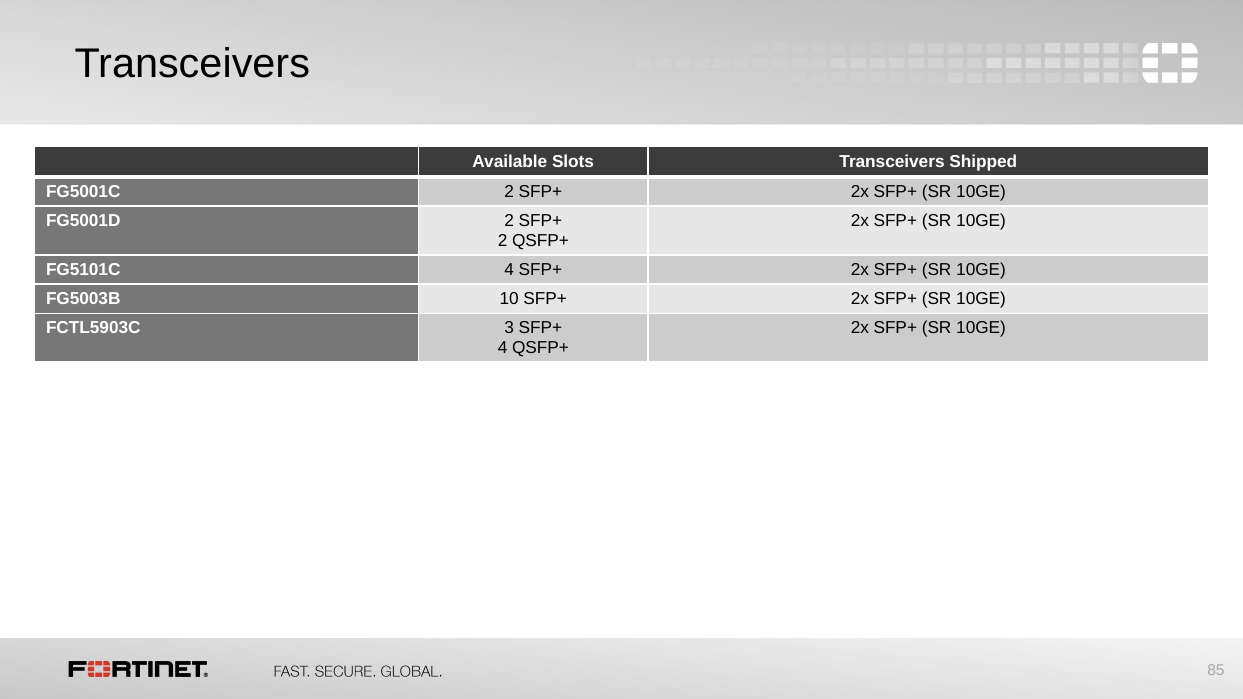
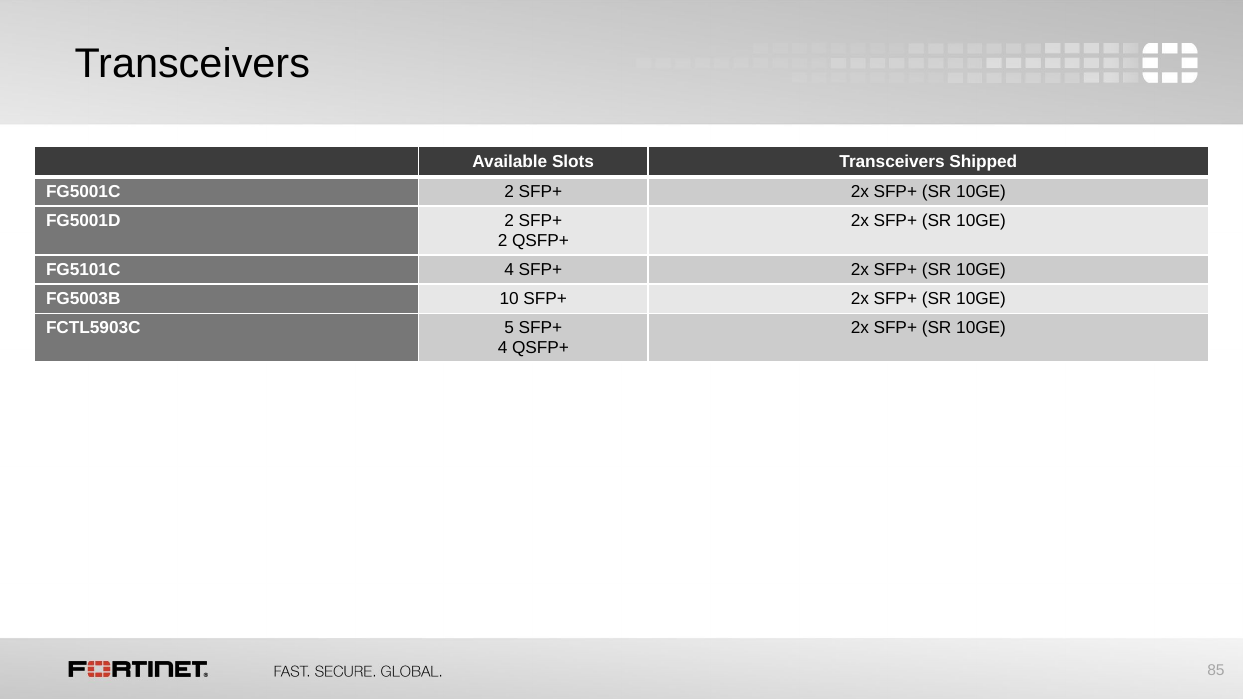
3: 3 -> 5 (509, 328)
